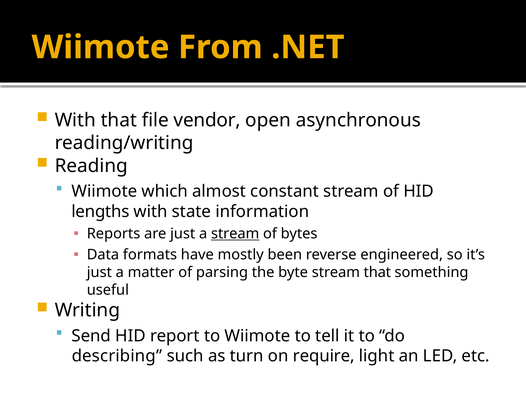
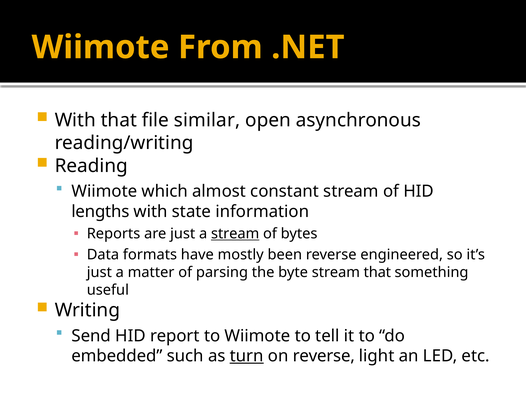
vendor: vendor -> similar (207, 120)
describing: describing -> embedded (117, 356)
turn underline: none -> present (247, 356)
on require: require -> reverse (324, 356)
